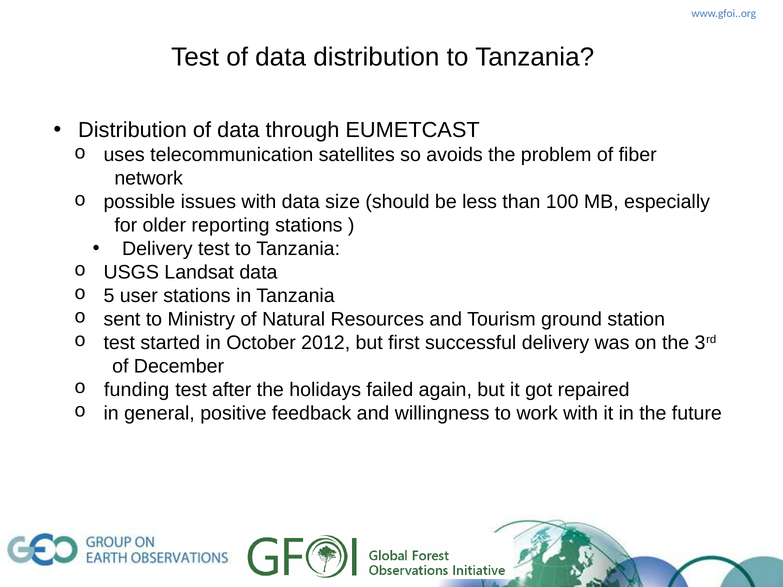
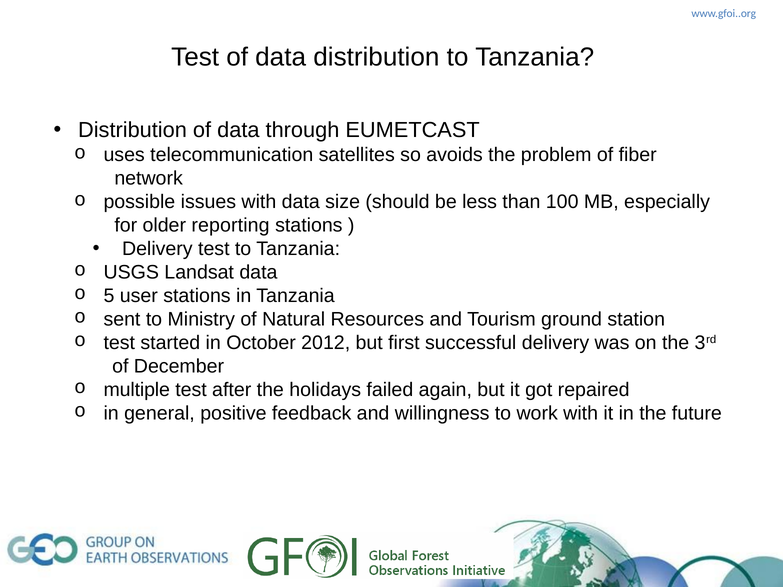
funding: funding -> multiple (137, 390)
